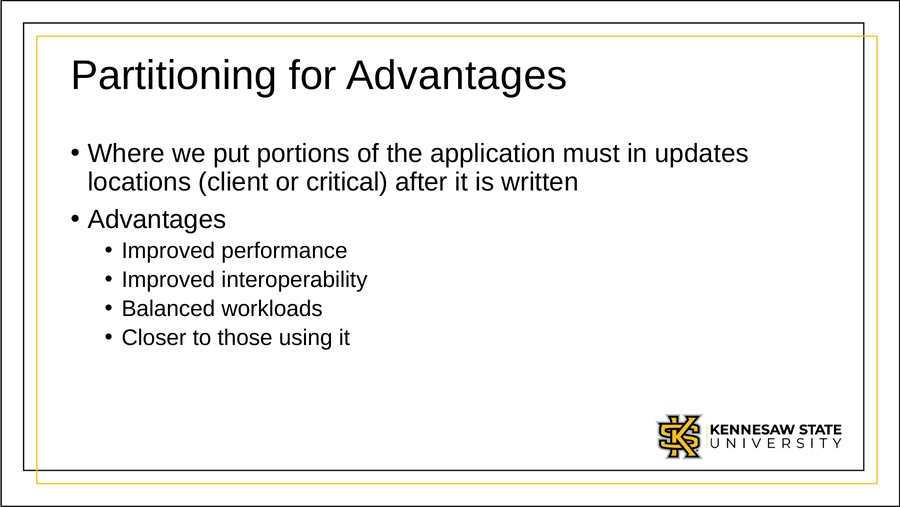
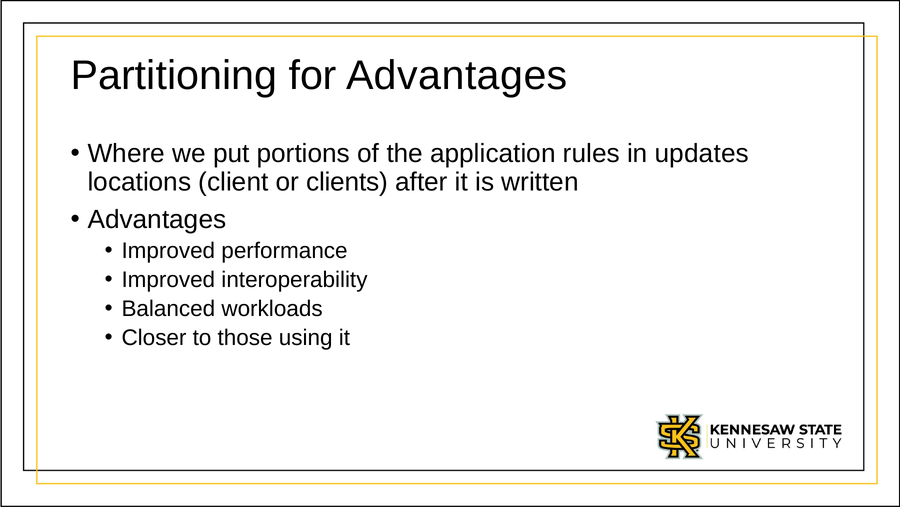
must: must -> rules (591, 153)
critical: critical -> clients (347, 182)
